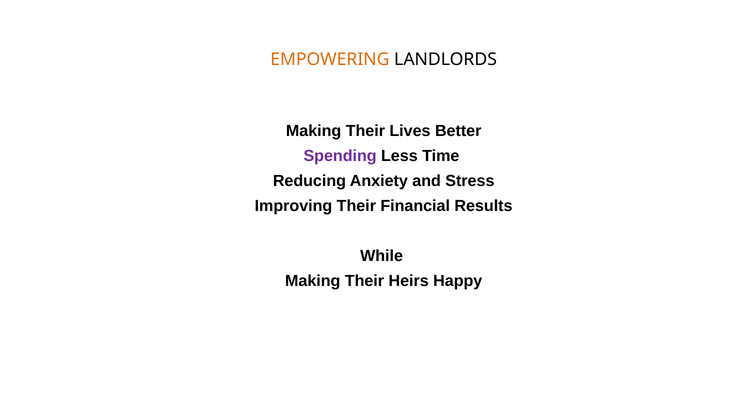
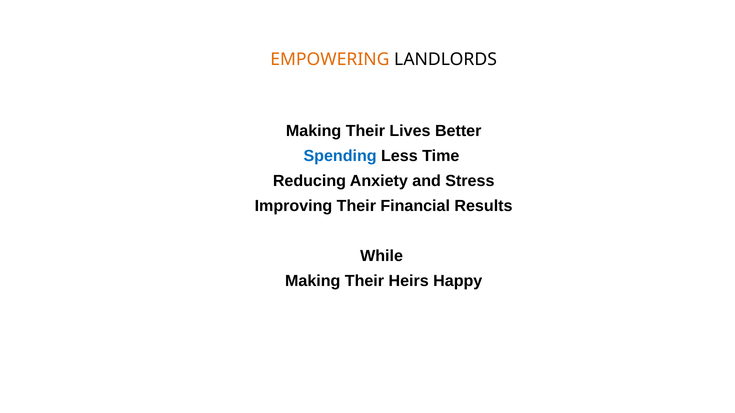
Spending colour: purple -> blue (340, 156)
